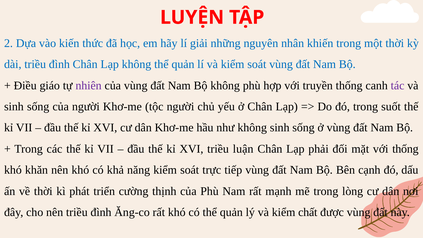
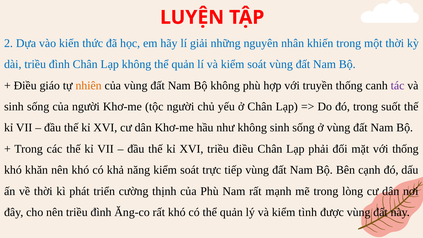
nhiên colour: purple -> orange (89, 85)
triều luận: luận -> điều (243, 149)
chất: chất -> tình (308, 212)
